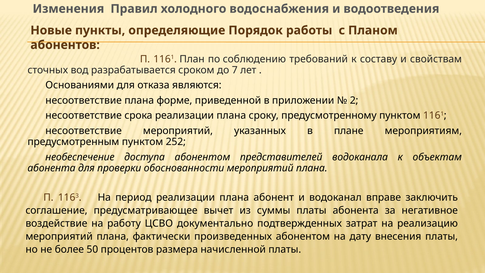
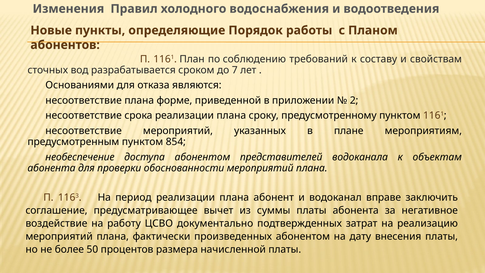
252: 252 -> 854 (176, 142)
